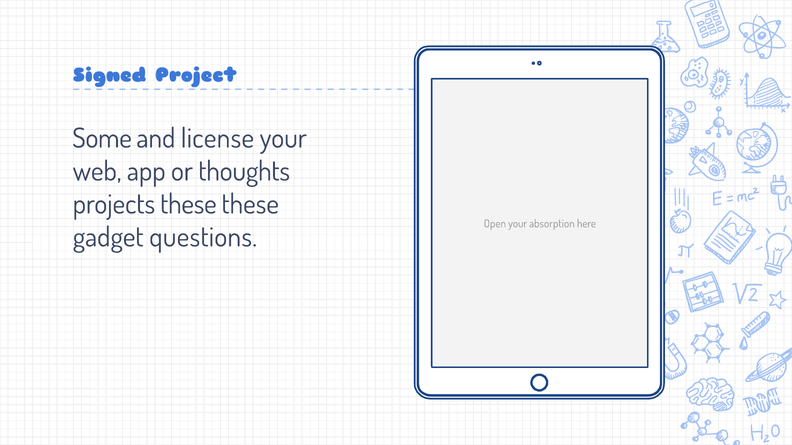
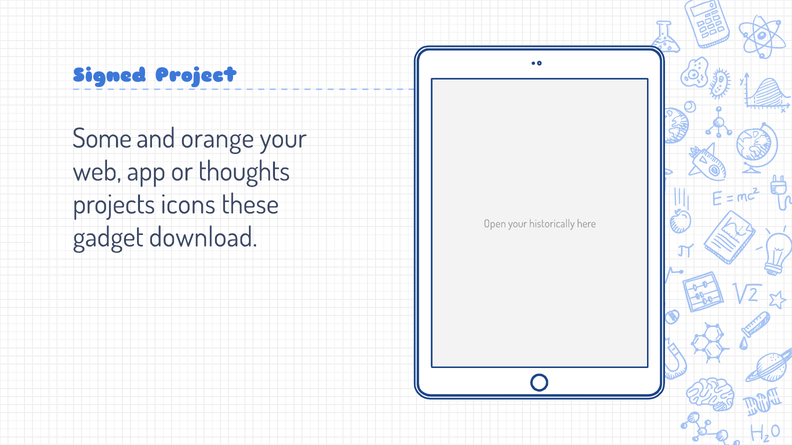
license: license -> orange (217, 139)
projects these: these -> icons (188, 205)
absorption: absorption -> historically (552, 224)
questions: questions -> download (203, 238)
